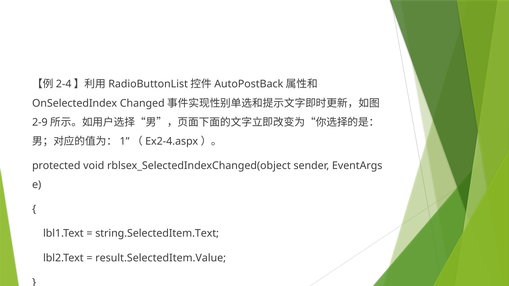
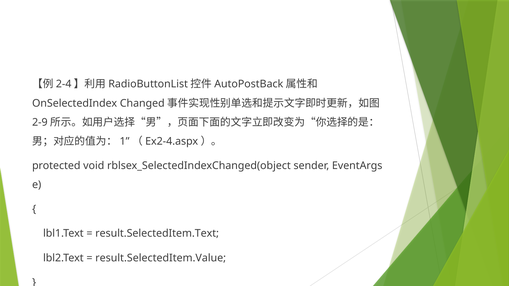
string.SelectedItem.Text: string.SelectedItem.Text -> result.SelectedItem.Text (157, 234)
